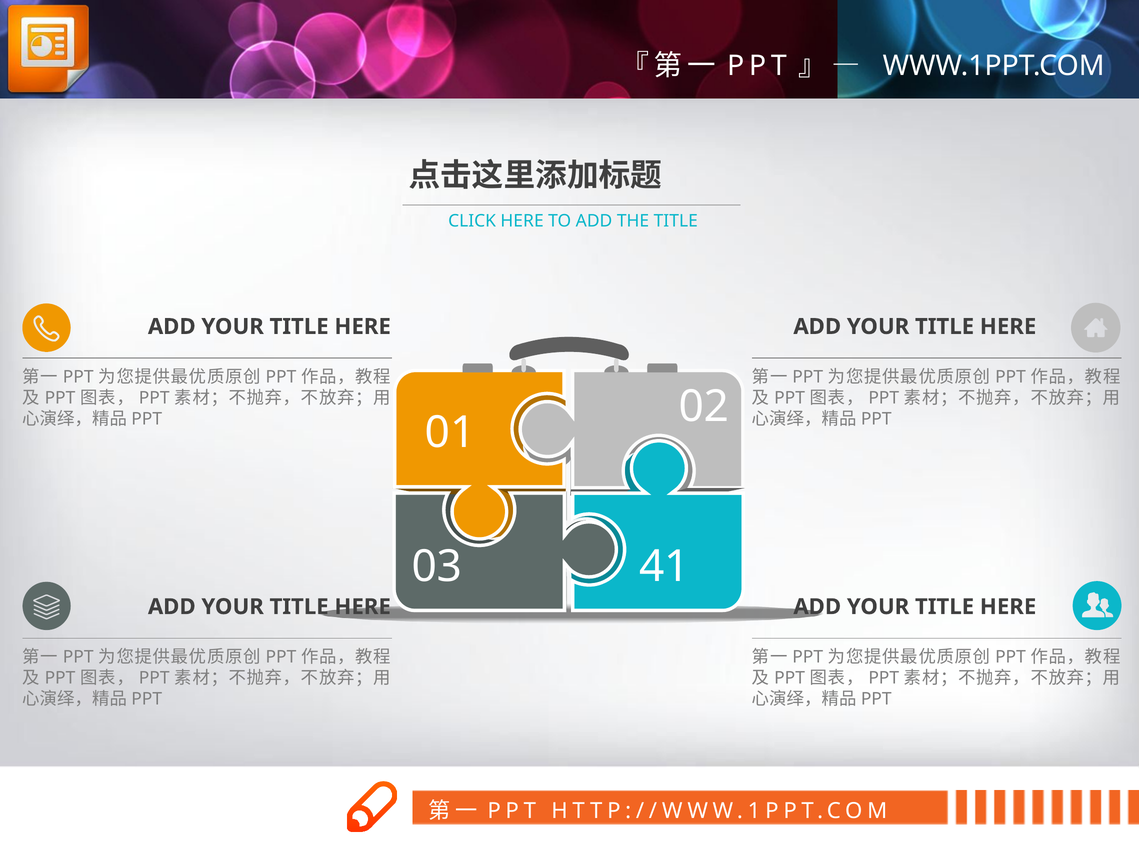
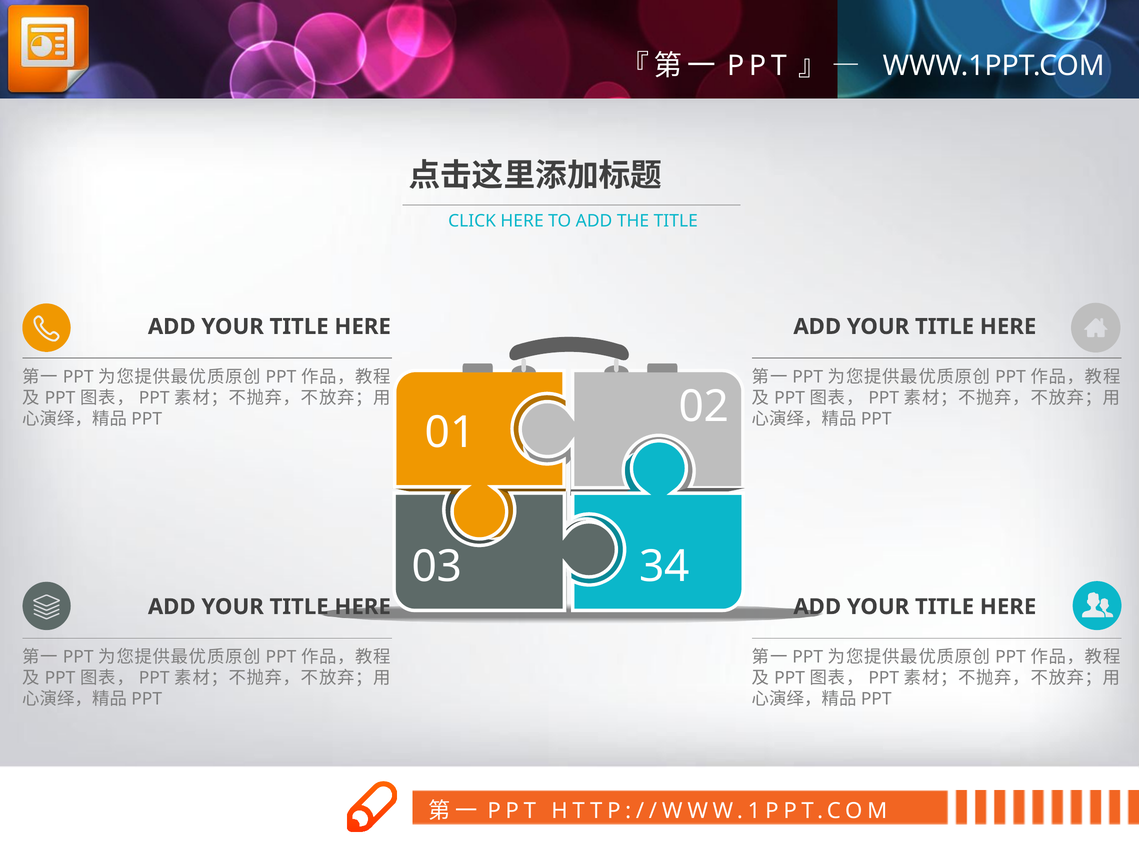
41: 41 -> 34 (664, 567)
